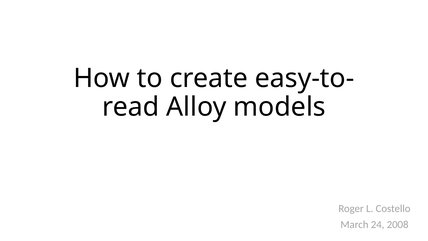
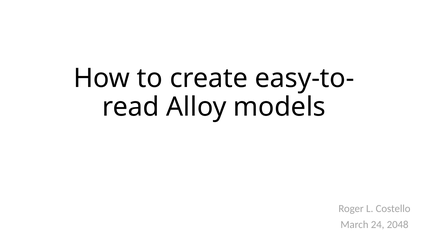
2008: 2008 -> 2048 (398, 224)
